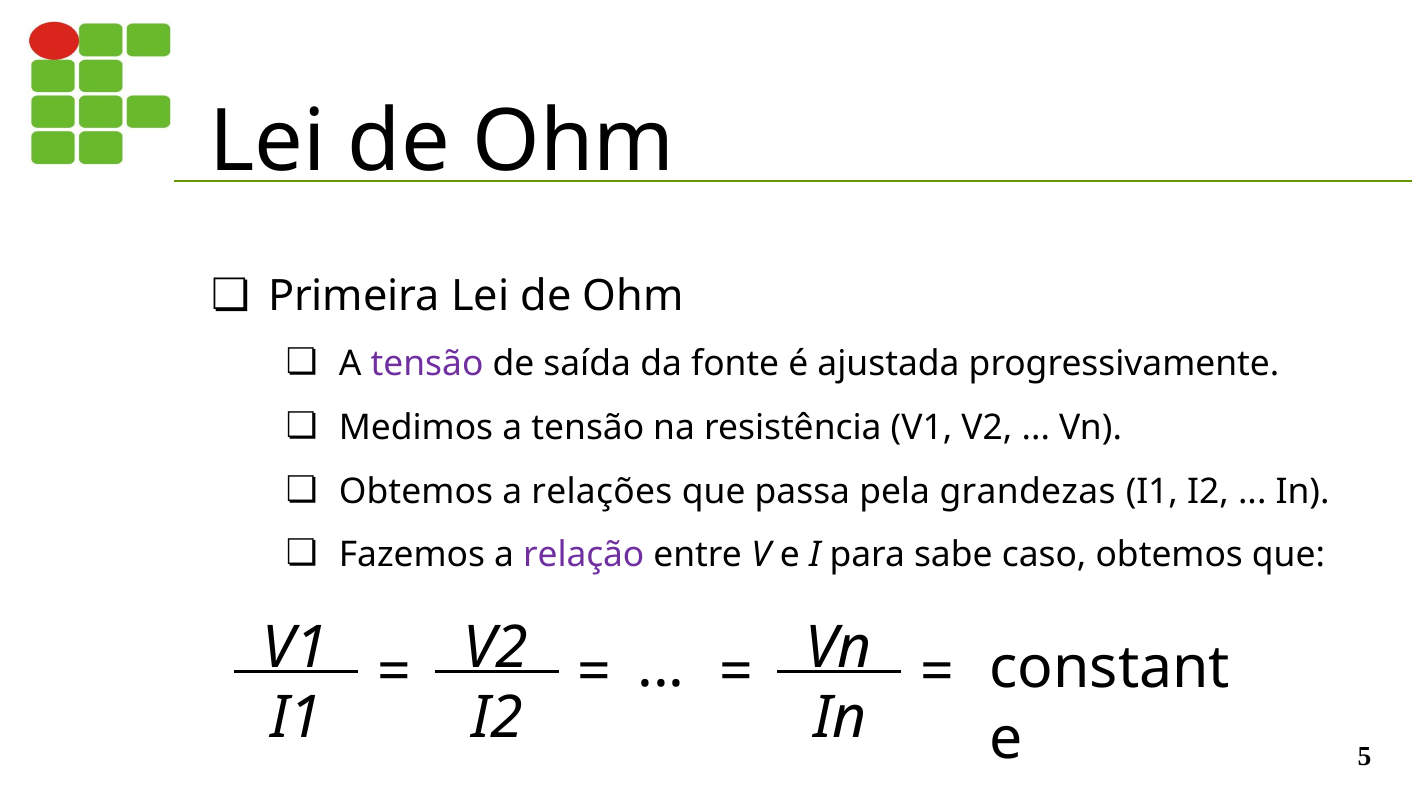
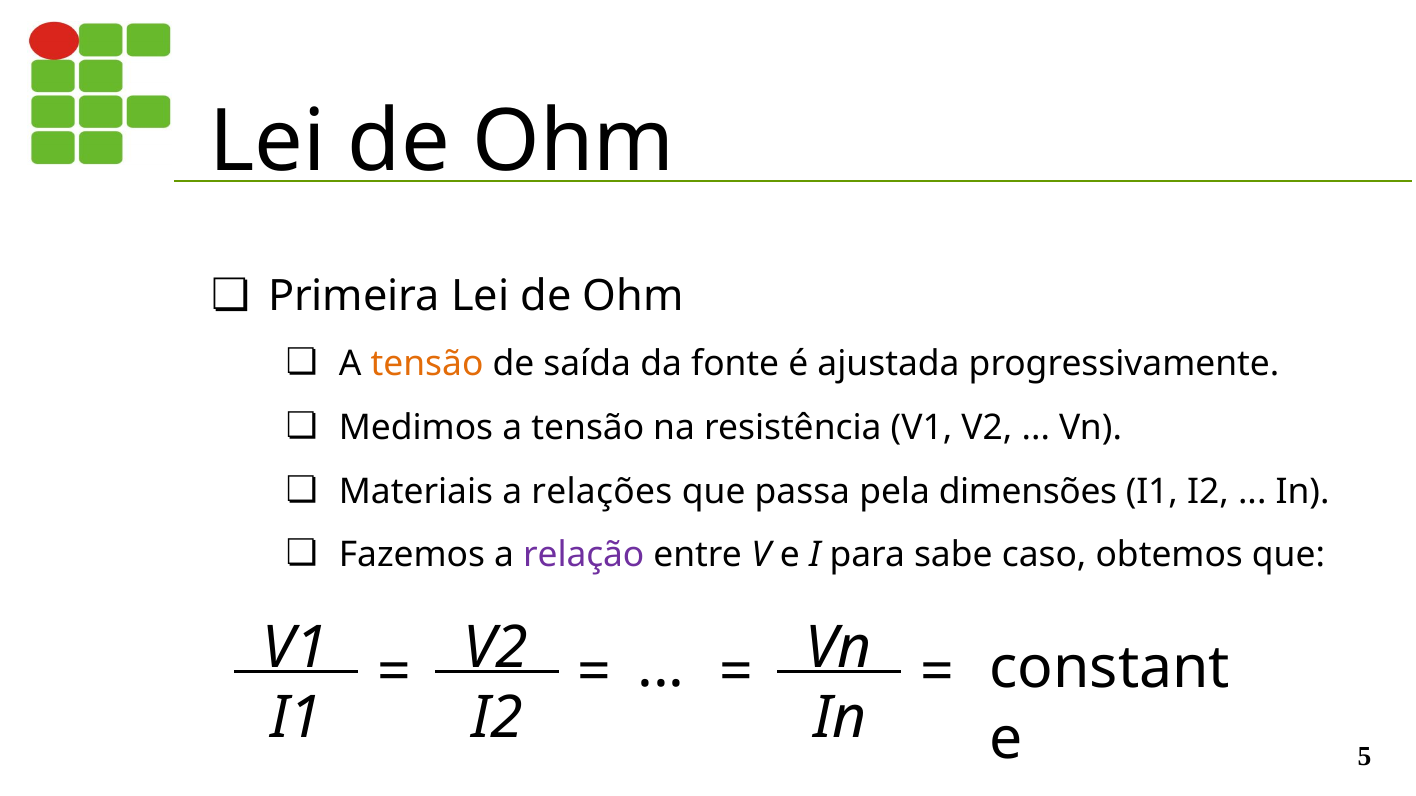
tensão colour: purple -> orange (427, 364)
Obtemos: Obtemos -> Materiais (416, 492)
grandezas: grandezas -> dimensões (1028, 492)
